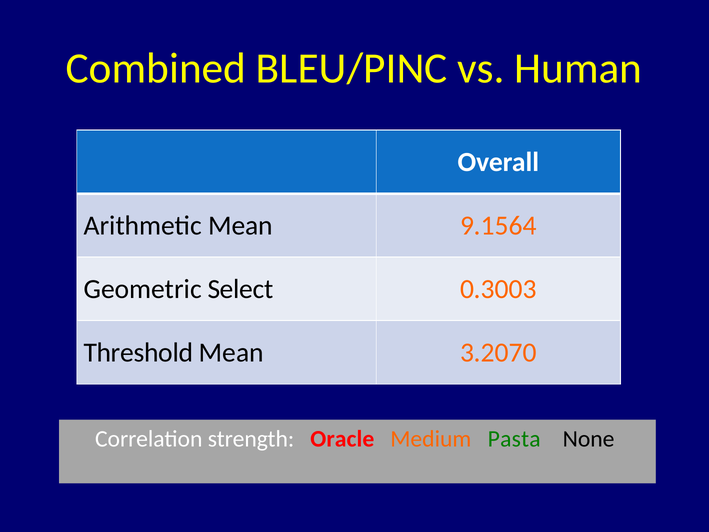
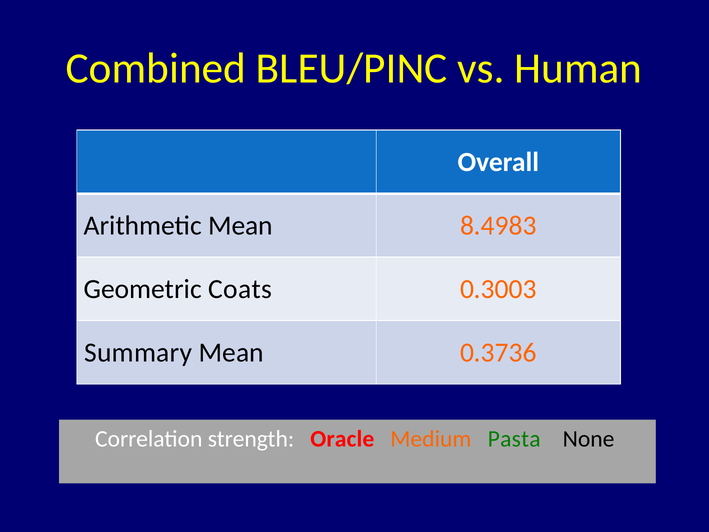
9.1564: 9.1564 -> 8.4983 (498, 226)
Select: Select -> Coats (240, 289)
Threshold: Threshold -> Summary (138, 353)
3.2070: 3.2070 -> 0.3736 (498, 353)
